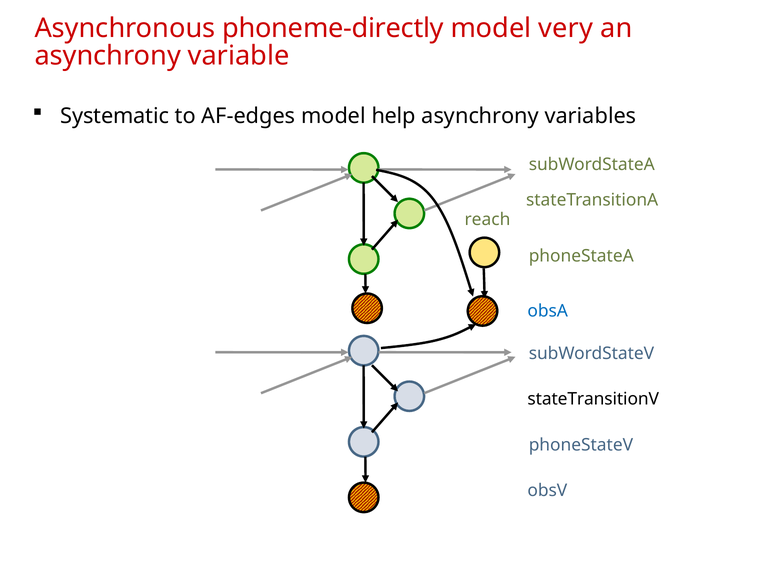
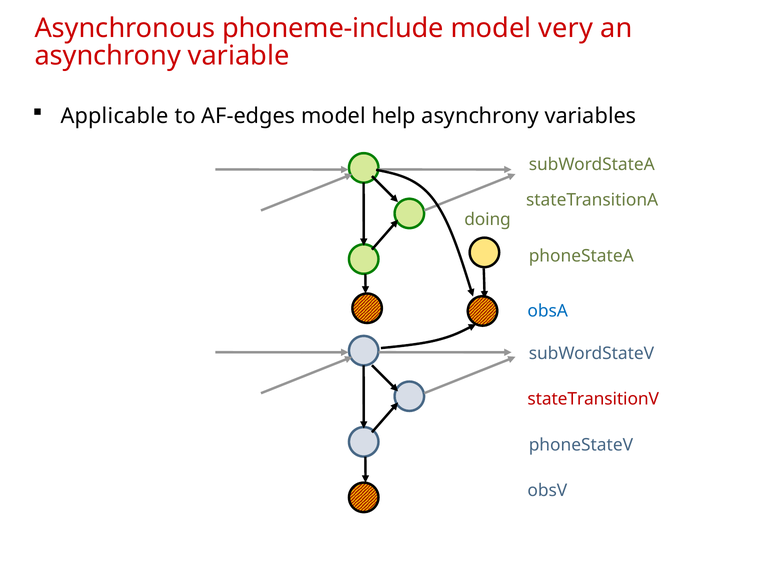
phoneme-directly: phoneme-directly -> phoneme-include (333, 28)
Systematic: Systematic -> Applicable (115, 116)
reach: reach -> doing (488, 220)
stateTransitionV colour: black -> red (593, 399)
